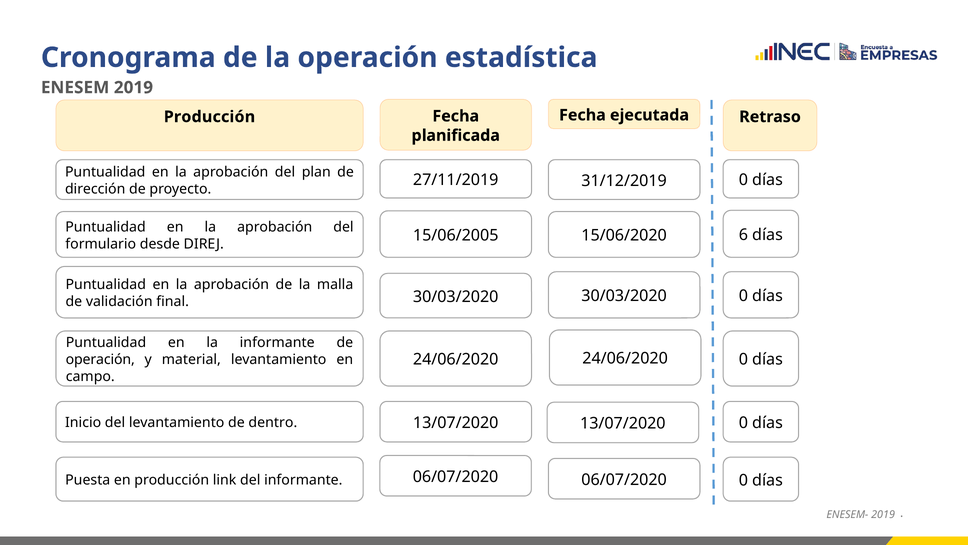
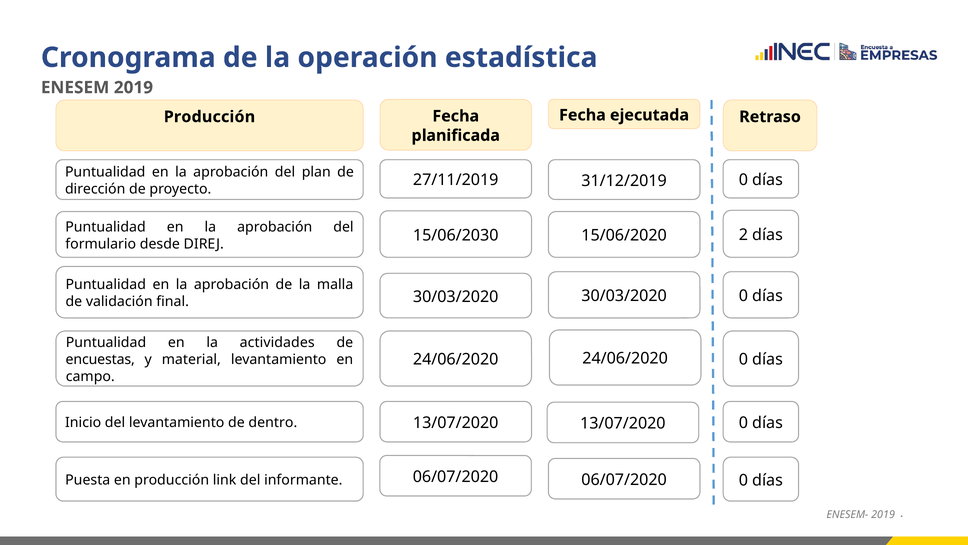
15/06/2005: 15/06/2005 -> 15/06/2030 (456, 235)
6: 6 -> 2 (743, 235)
la informante: informante -> actividades (277, 342)
operación: operación -> encuestas (100, 359)
